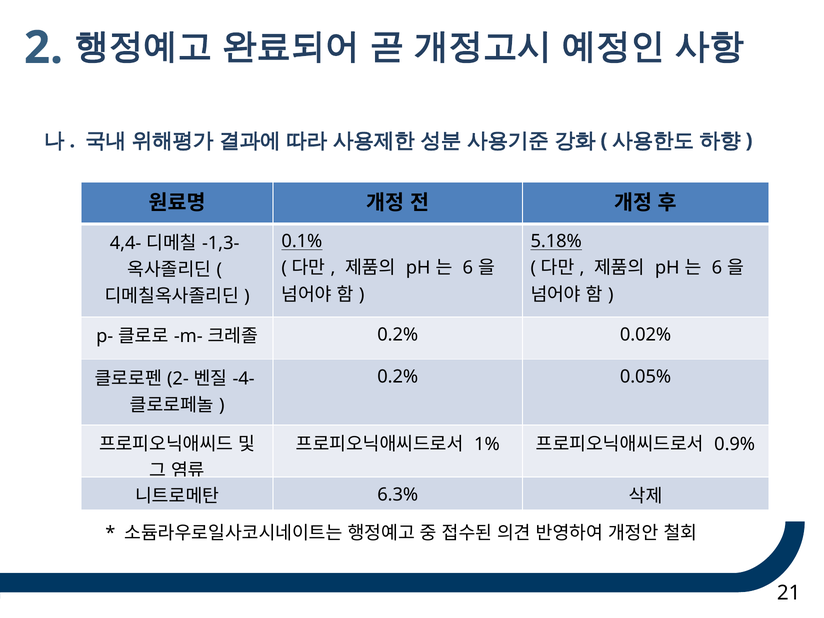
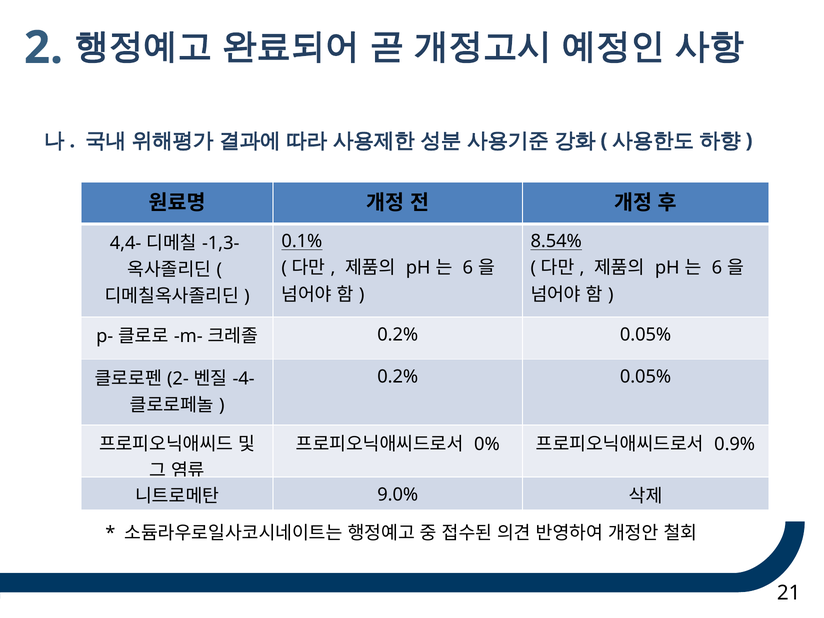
5.18%: 5.18% -> 8.54% (556, 241)
0.02%: 0.02% -> 0.05% (646, 335)
1%: 1% -> 0% (487, 444)
6.3%: 6.3% -> 9.0% (398, 495)
